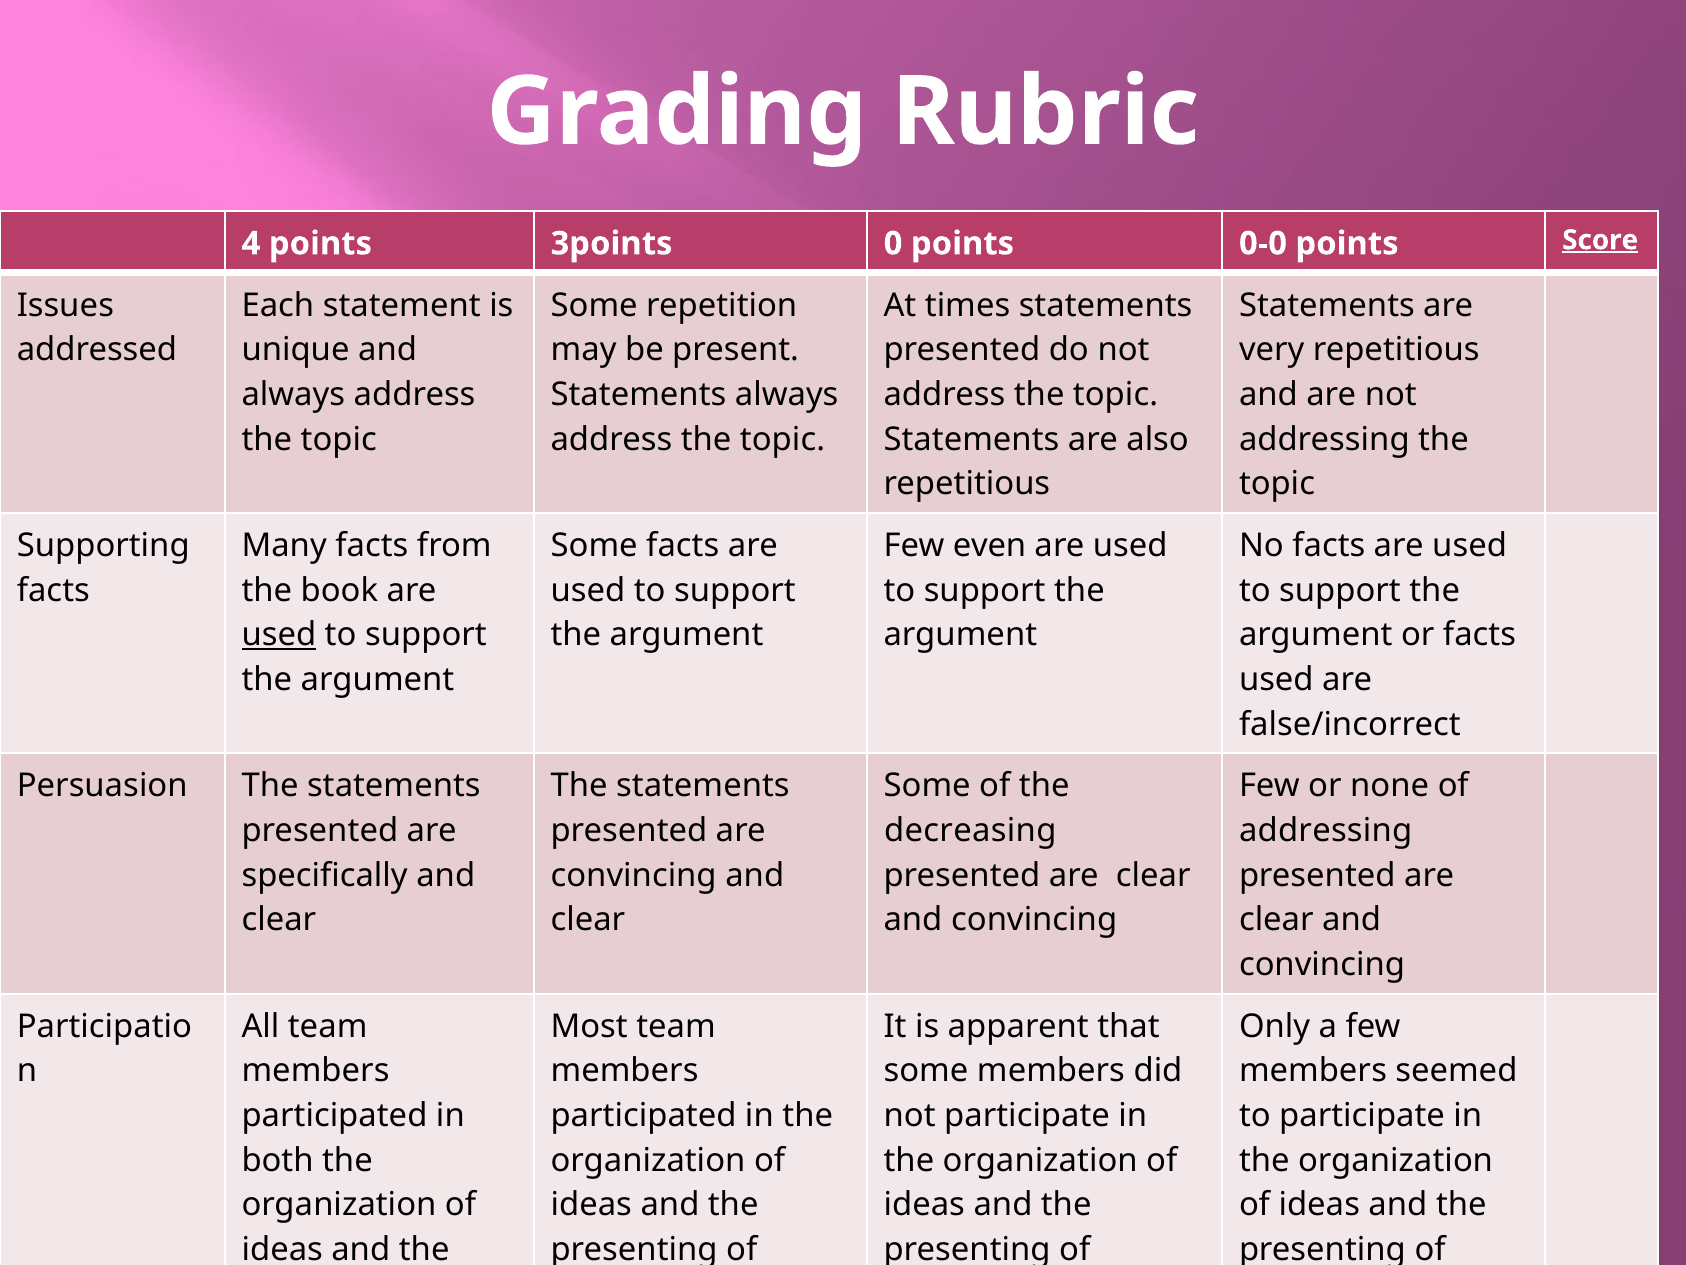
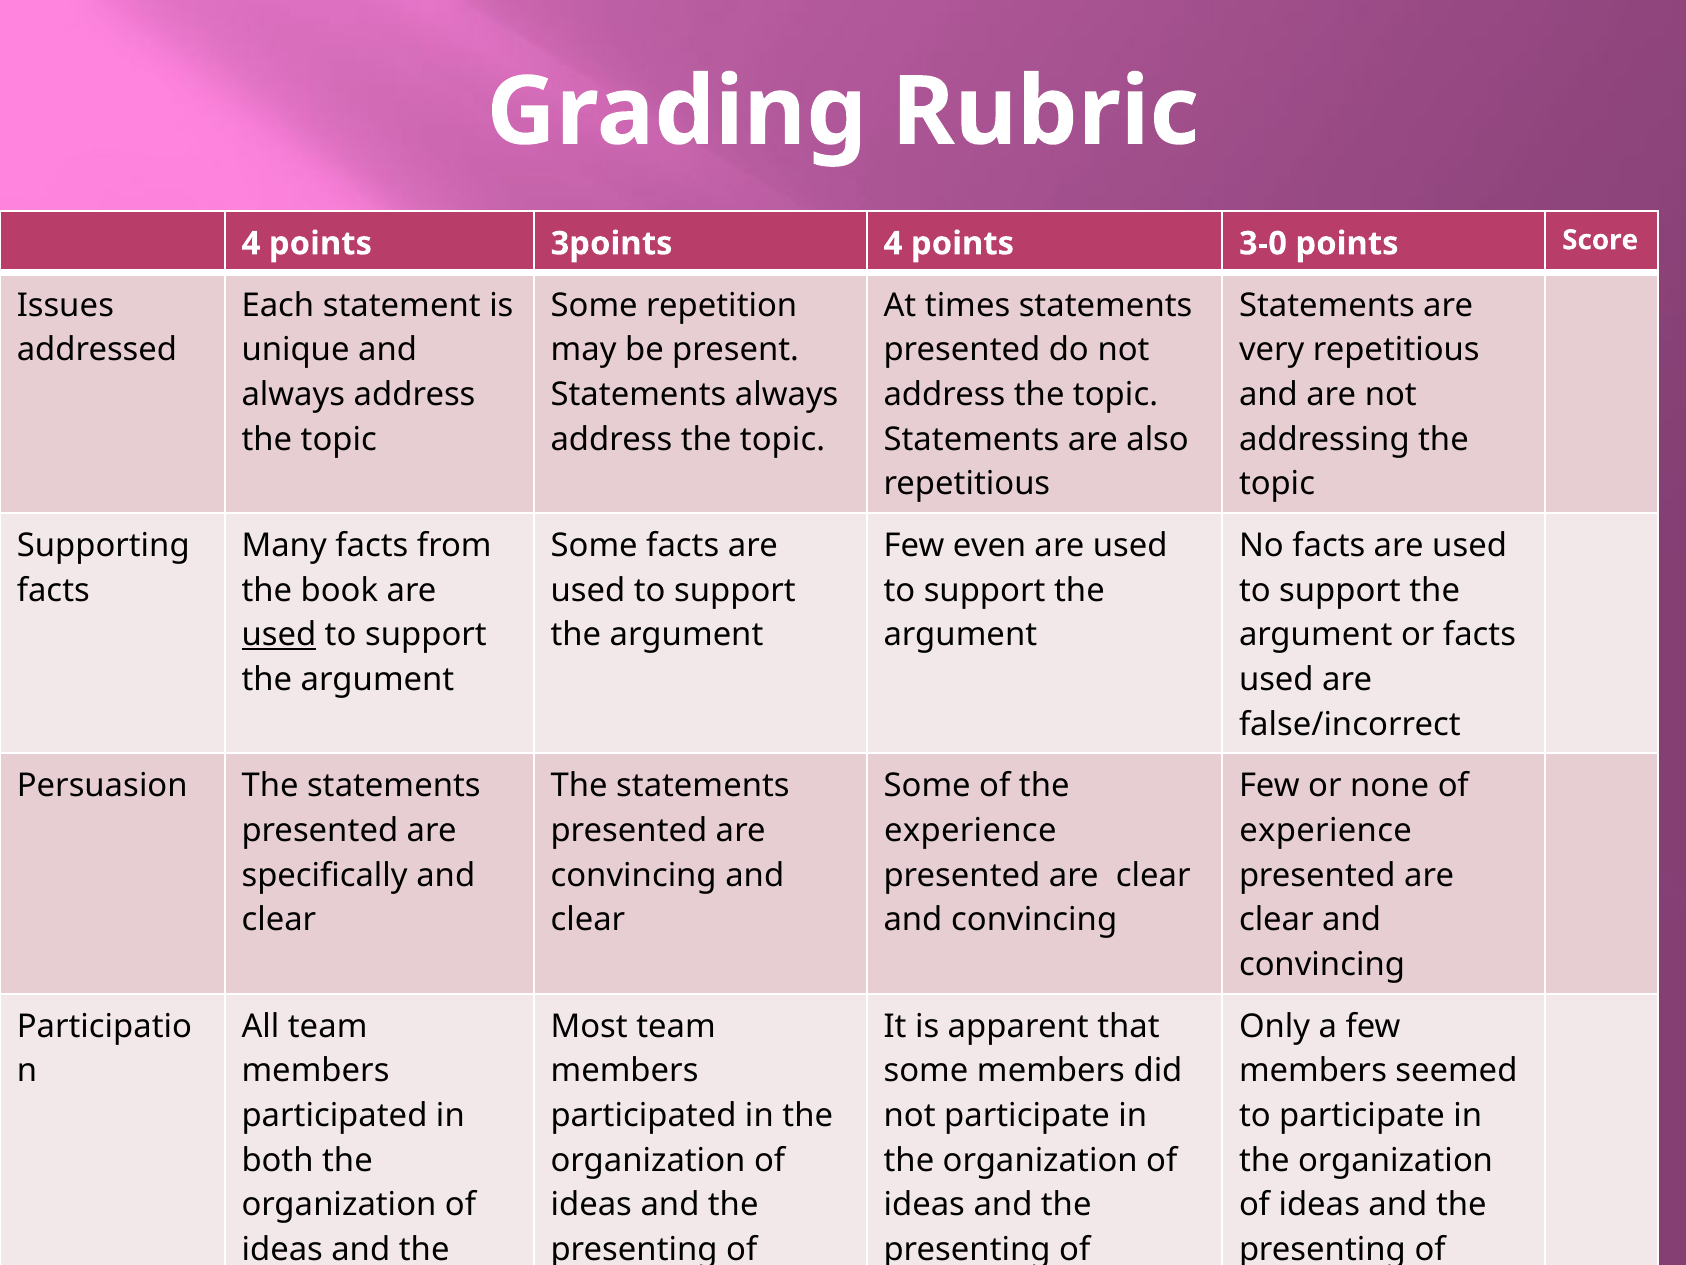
3points 0: 0 -> 4 (893, 243)
0-0: 0-0 -> 3-0 (1263, 243)
Score underline: present -> none (1600, 240)
decreasing: decreasing -> experience (970, 830)
addressing: addressing -> experience (1326, 830)
